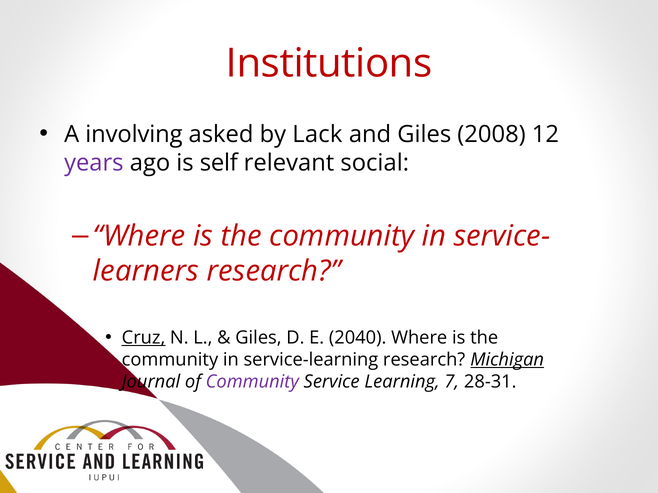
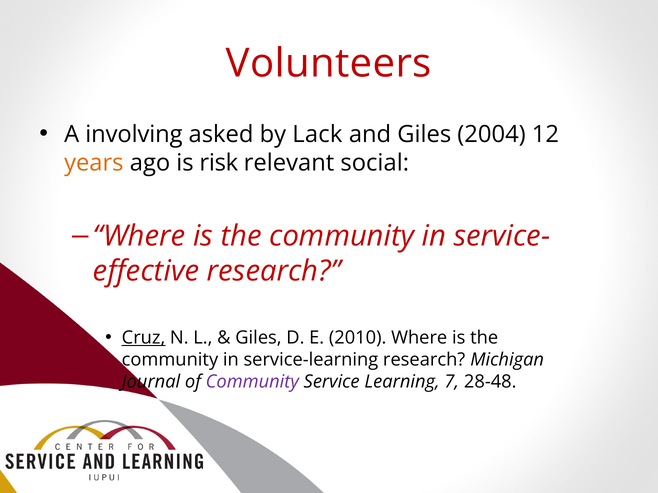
Institutions: Institutions -> Volunteers (329, 64)
2008: 2008 -> 2004 (492, 134)
years colour: purple -> orange (94, 163)
self: self -> risk (219, 163)
learners: learners -> effective (146, 272)
2040: 2040 -> 2010 (358, 338)
Michigan underline: present -> none (507, 360)
28-31: 28-31 -> 28-48 (490, 382)
